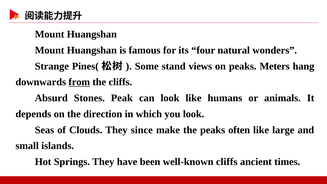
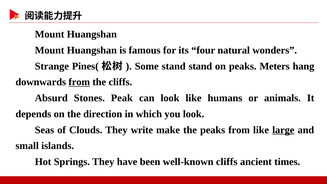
stand views: views -> stand (200, 66)
since: since -> write (142, 130)
peaks often: often -> from (239, 130)
large underline: none -> present (283, 130)
